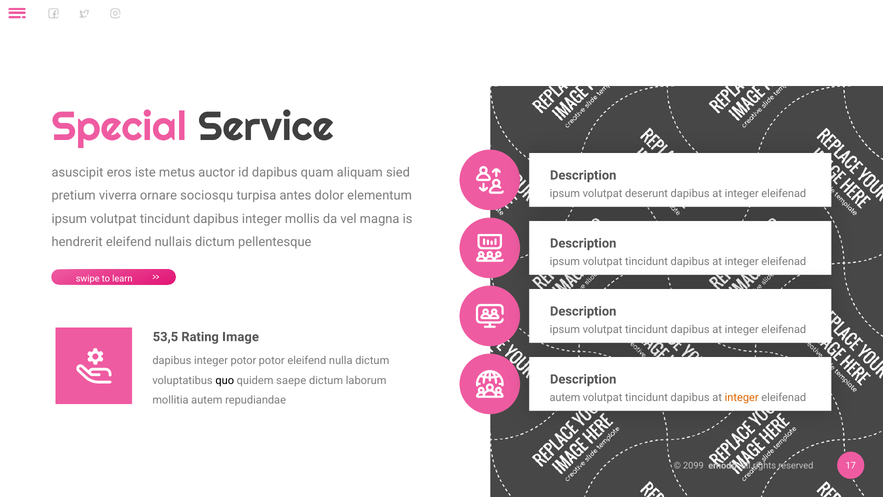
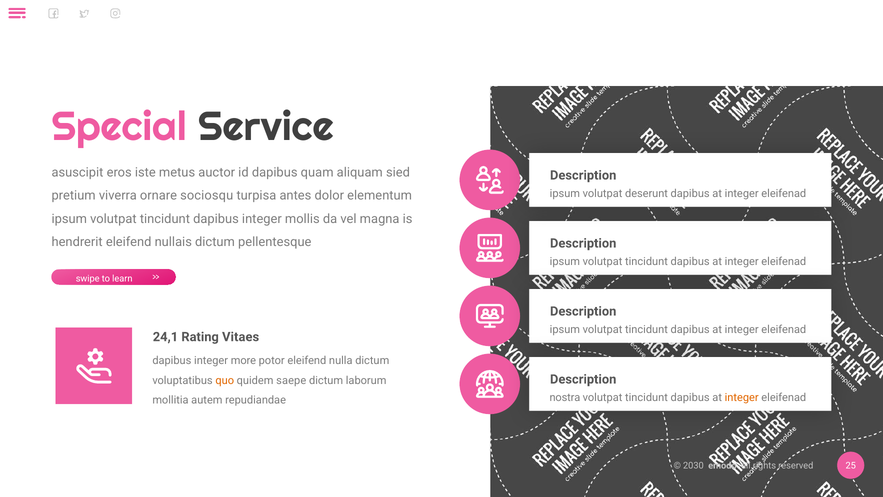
53,5: 53,5 -> 24,1 (165, 337)
Image: Image -> Vitaes (241, 337)
integer potor: potor -> more (243, 360)
quo colour: black -> orange (225, 380)
autem: autem -> nostra (565, 397)
2099: 2099 -> 2030 (693, 465)
17: 17 -> 25 (851, 465)
